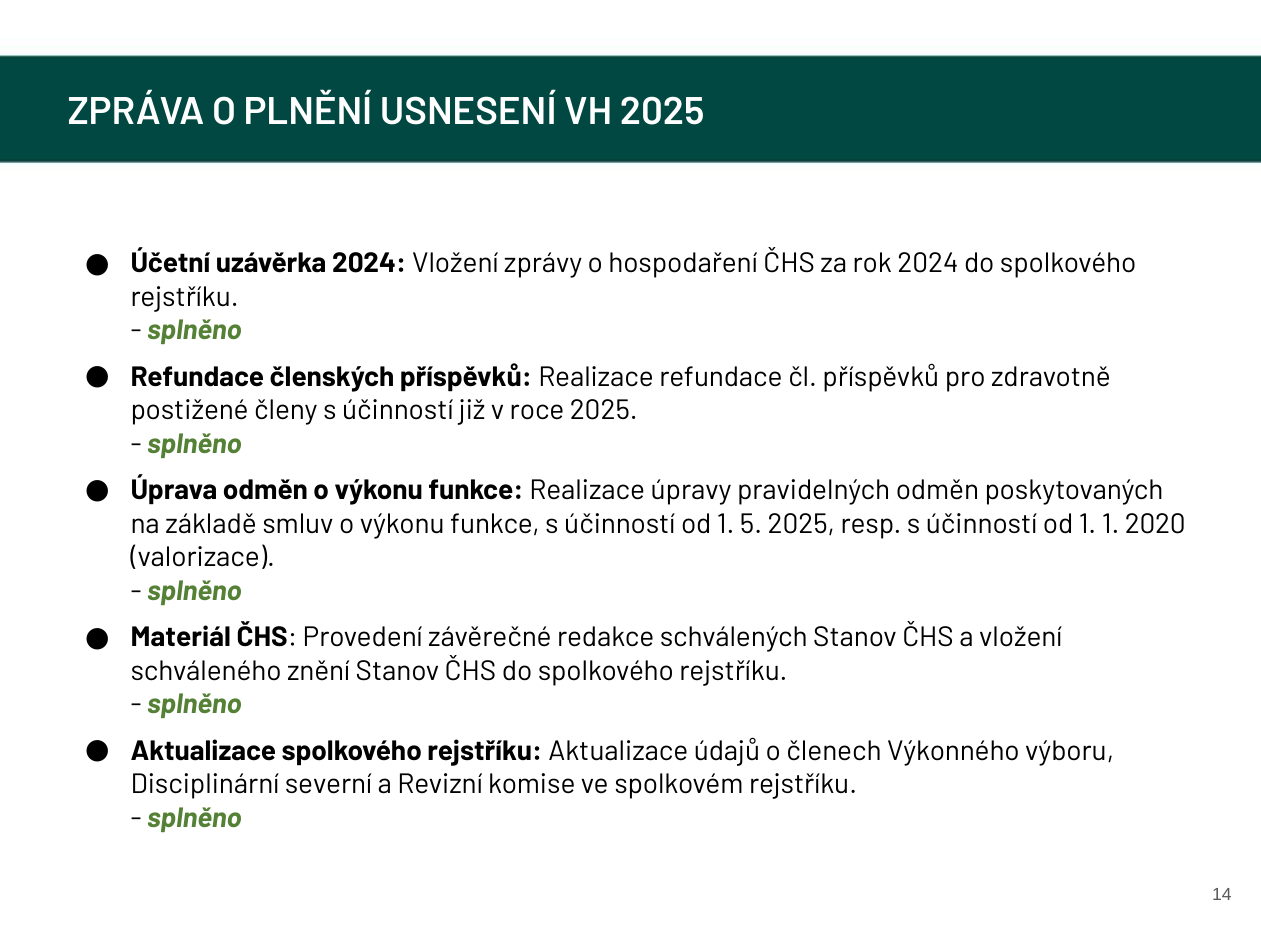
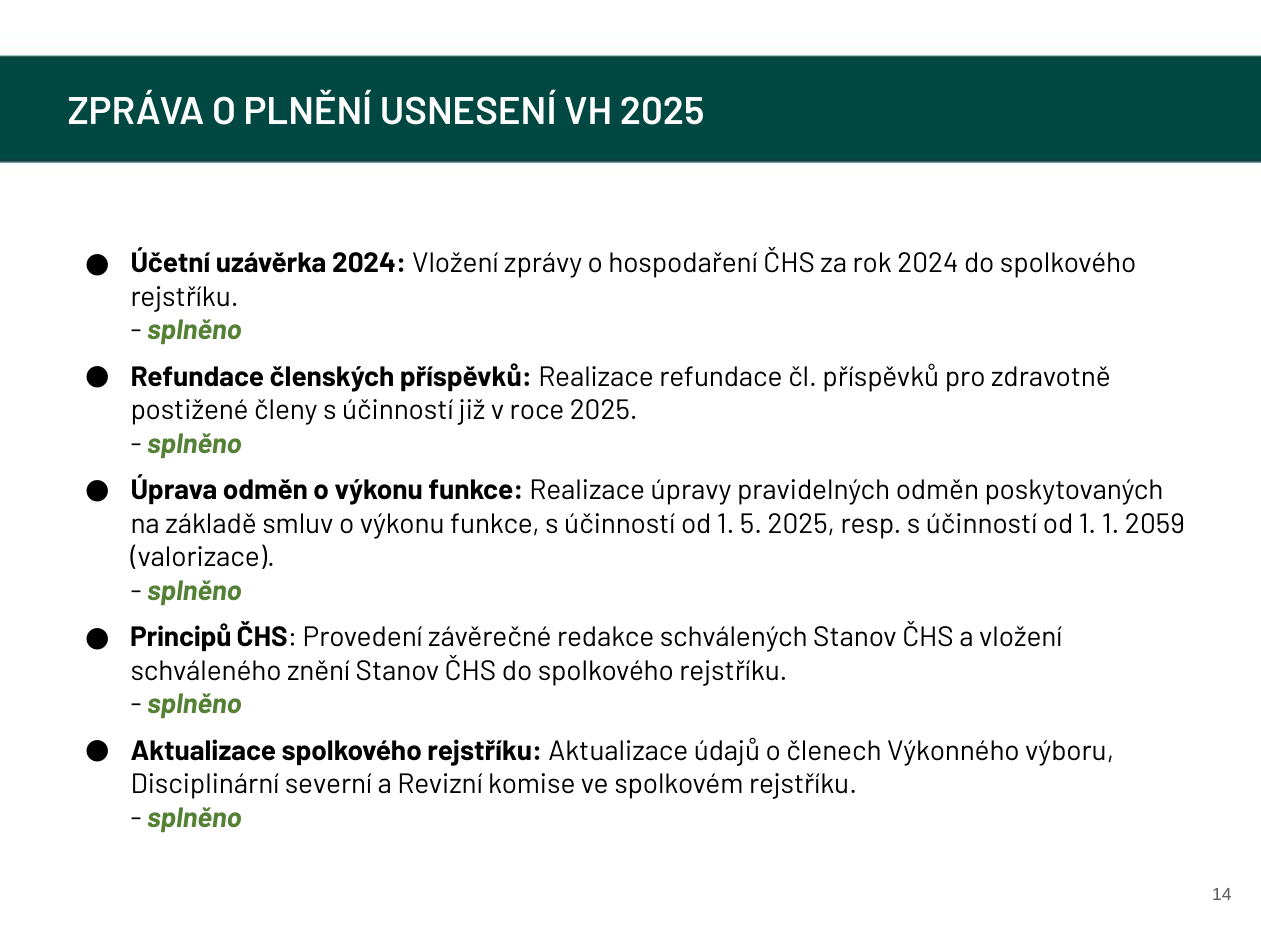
2020: 2020 -> 2059 (1155, 524)
Materiál: Materiál -> Principů (181, 637)
